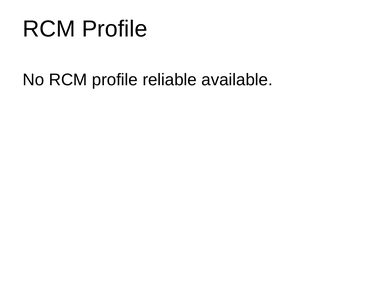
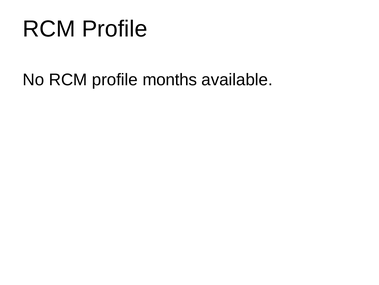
reliable: reliable -> months (170, 79)
